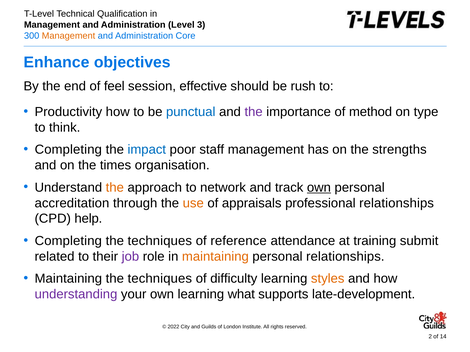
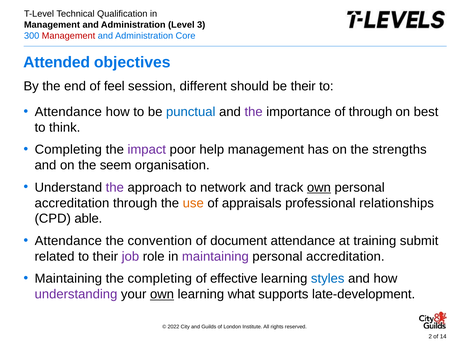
Management colour: orange -> red (69, 36)
Enhance: Enhance -> Attended (57, 62)
effective: effective -> different (203, 86)
be rush: rush -> their (303, 86)
Productivity: Productivity -> Attendance (68, 112)
of method: method -> through (371, 112)
type: type -> best (426, 112)
impact colour: blue -> purple (147, 150)
staff: staff -> help (212, 150)
times: times -> seem (116, 165)
the colour: orange -> purple (115, 188)
help: help -> able (88, 219)
Completing: Completing -> Attendance (68, 241)
techniques: techniques -> convention (160, 241)
reference: reference -> document (239, 241)
maintaining colour: orange -> purple (215, 257)
relationships: relationships -> accreditation (345, 257)
techniques: techniques -> completing (160, 279)
difficulty: difficulty -> effective (234, 279)
styles colour: orange -> blue (328, 279)
own underline: none -> present (162, 295)
